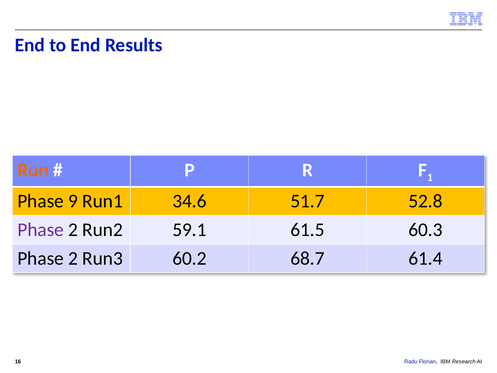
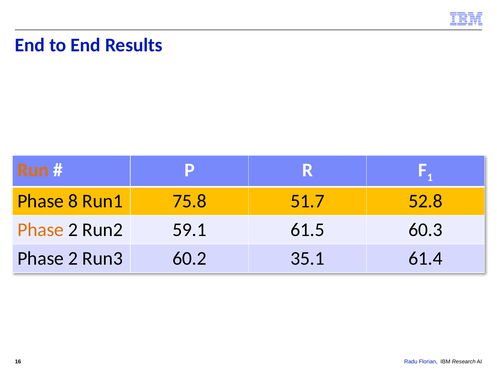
9: 9 -> 8 (73, 201)
34.6: 34.6 -> 75.8 (189, 201)
Phase colour: purple -> orange (41, 230)
68.7: 68.7 -> 35.1 (307, 258)
